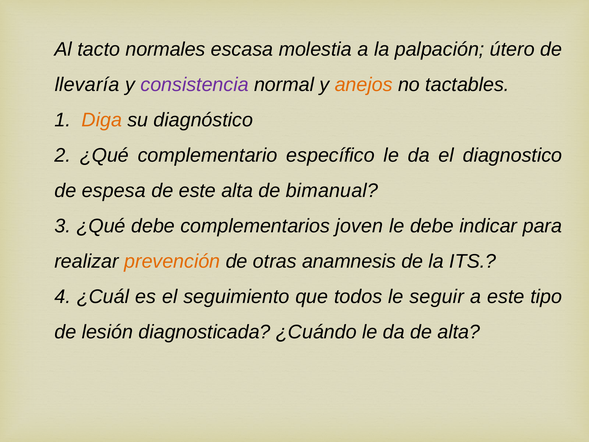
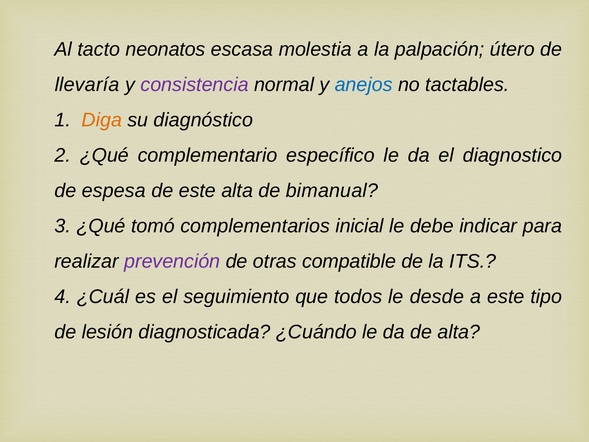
normales: normales -> neonatos (166, 49)
anejos colour: orange -> blue (364, 85)
¿Qué debe: debe -> tomó (153, 226)
joven: joven -> inicial (360, 226)
prevención colour: orange -> purple (172, 261)
anamnesis: anamnesis -> compatible (349, 261)
seguir: seguir -> desde (437, 297)
